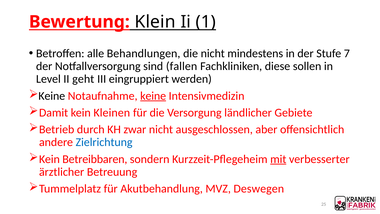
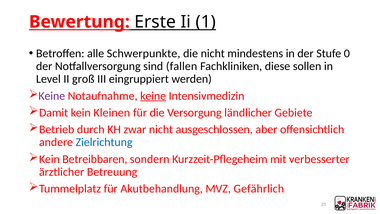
Klein: Klein -> Erste (155, 22)
Behandlungen: Behandlungen -> Schwerpunkte (144, 53)
7: 7 -> 0 (347, 53)
geht: geht -> groß (83, 79)
Keine colour: black -> purple (52, 96)
mit underline: present -> none (278, 159)
Deswegen: Deswegen -> Gefährlich (259, 189)
